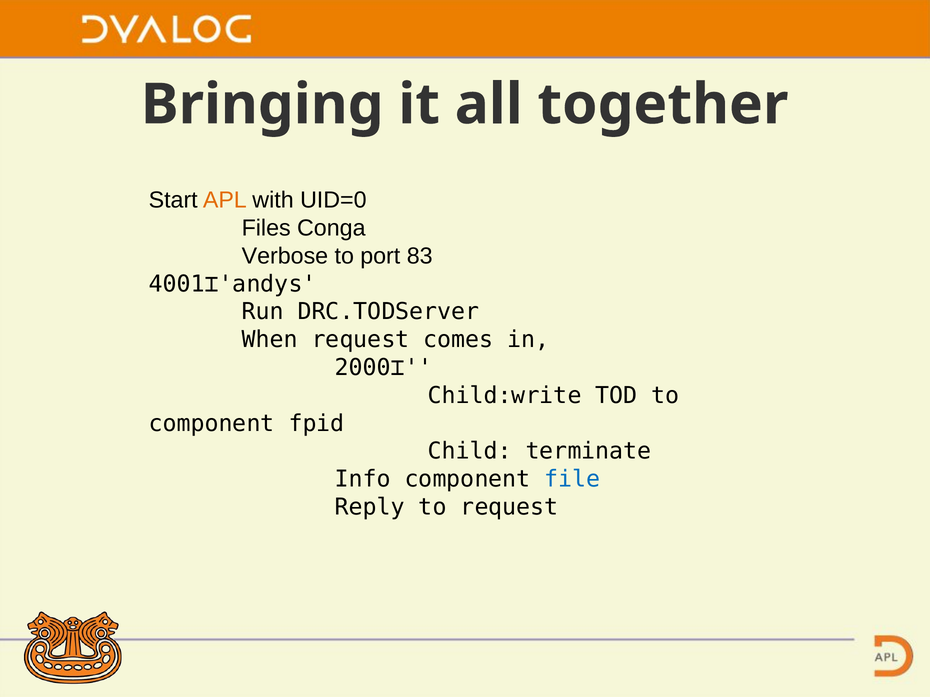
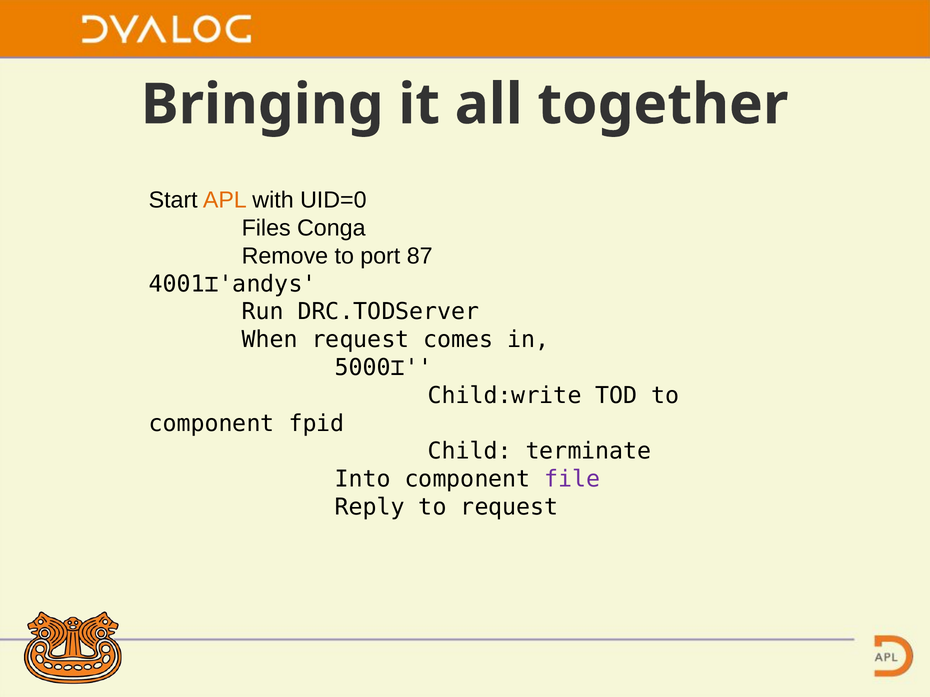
Verbose: Verbose -> Remove (285, 256)
83: 83 -> 87 (420, 256)
2000⌶: 2000⌶ -> 5000⌶ (384, 368)
Info: Info -> Into (363, 479)
file colour: blue -> purple (572, 479)
